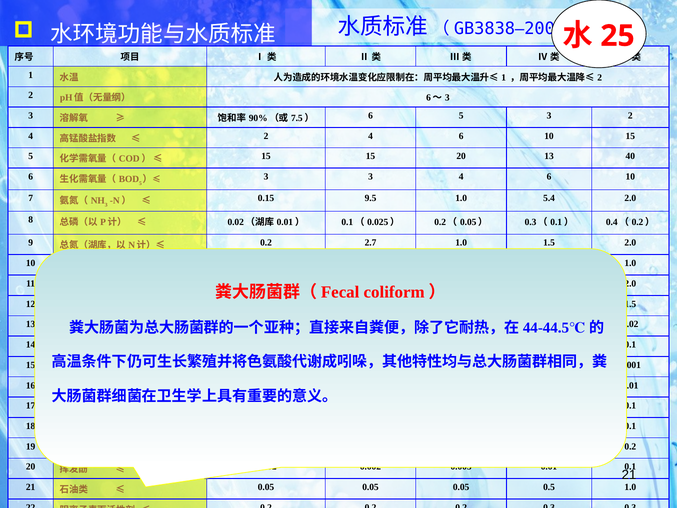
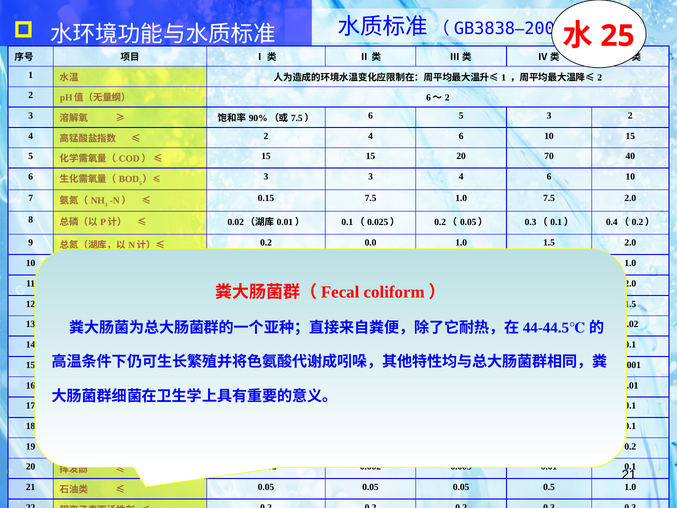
3: 3 -> 2 (447, 98)
20 13: 13 -> 70 (549, 156)
0.15 9.5: 9.5 -> 7.5 (371, 198)
1.0 5.4: 5.4 -> 7.5 (549, 198)
2.7: 2.7 -> 0.0 (371, 243)
